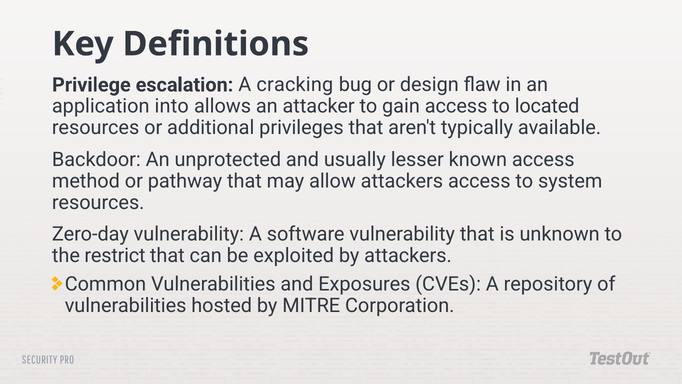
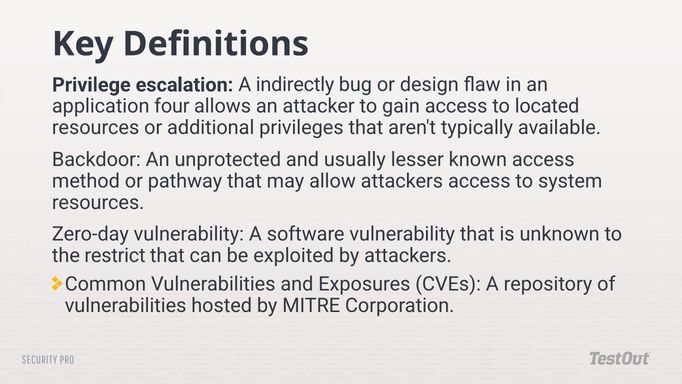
cracking: cracking -> indirectly (295, 85)
into: into -> four (172, 106)
